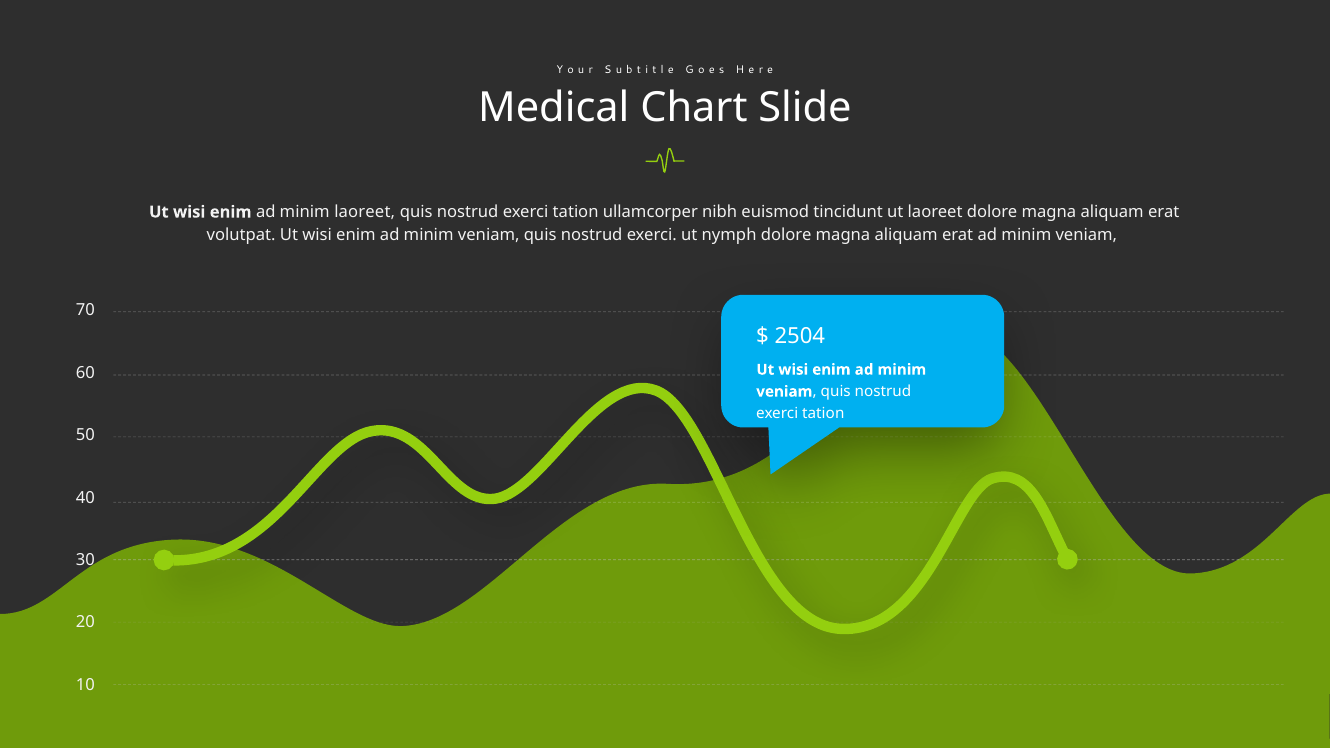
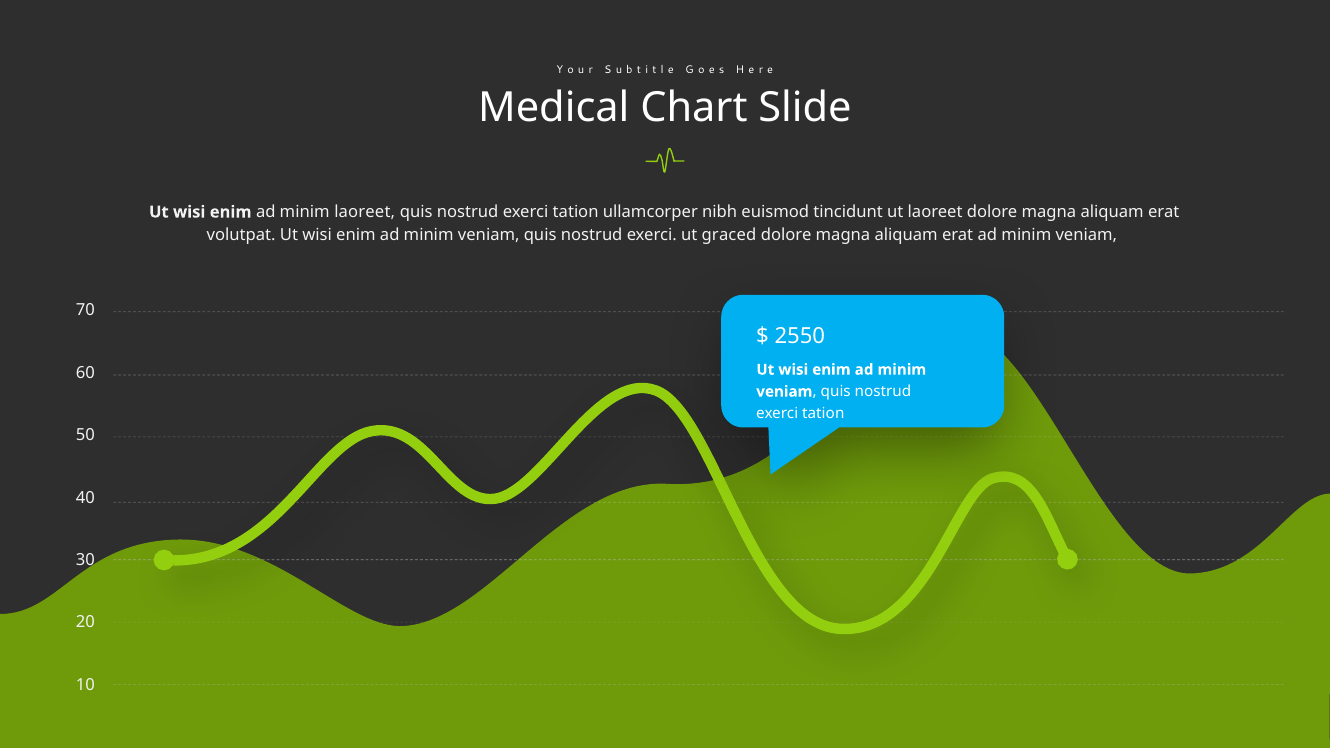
nymph: nymph -> graced (729, 235)
2504: 2504 -> 2550 (800, 336)
